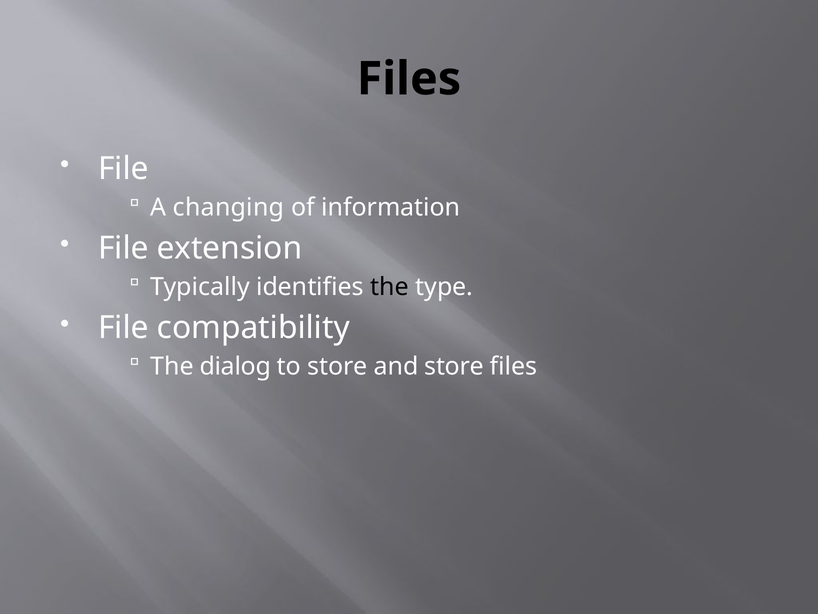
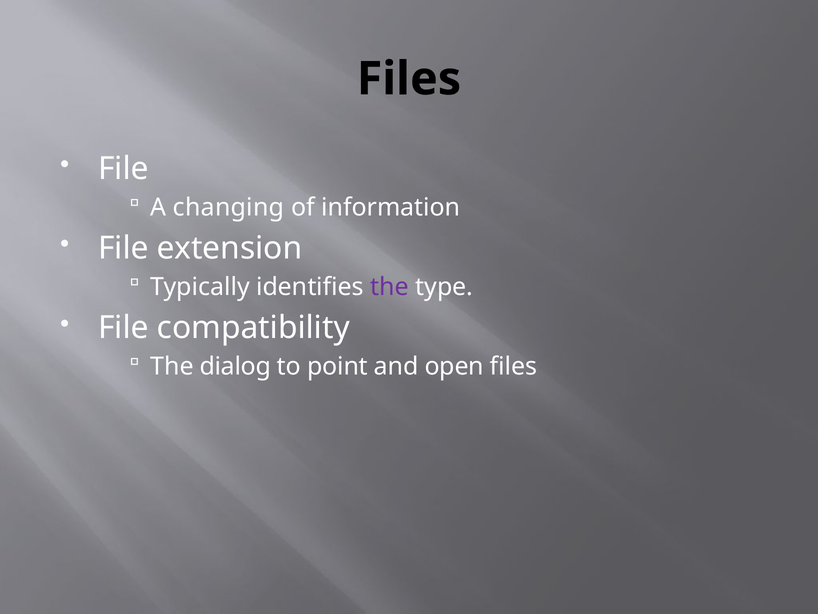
the colour: black -> purple (390, 287)
to store: store -> point (338, 366)
and store: store -> open (454, 366)
